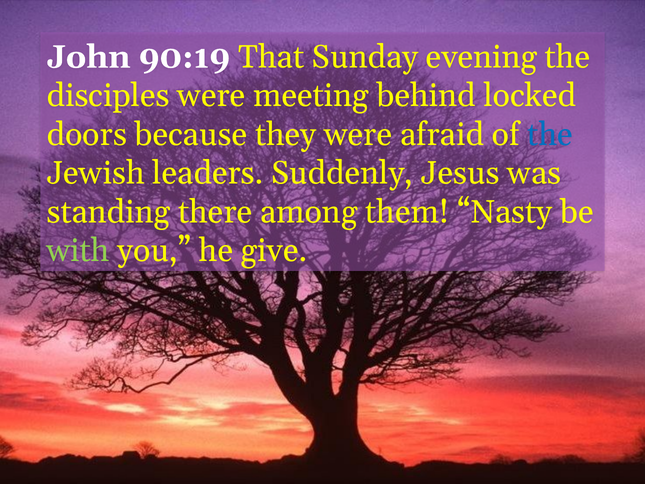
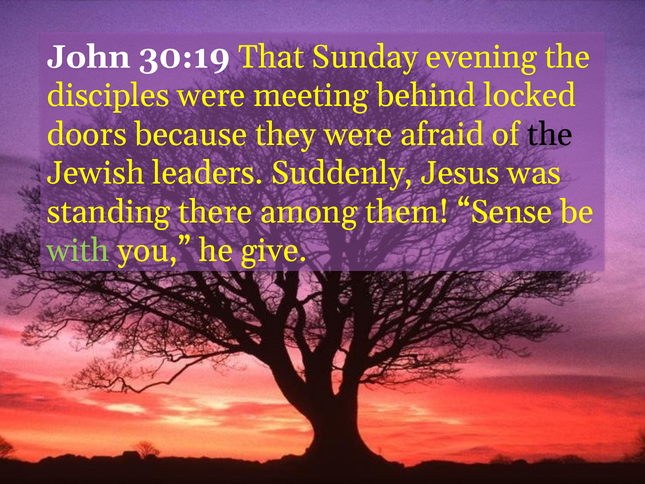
90:19: 90:19 -> 30:19 (184, 57)
the colour: blue -> black (550, 134)
Nasty: Nasty -> Sense (505, 212)
